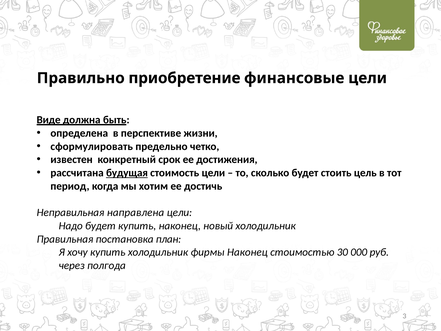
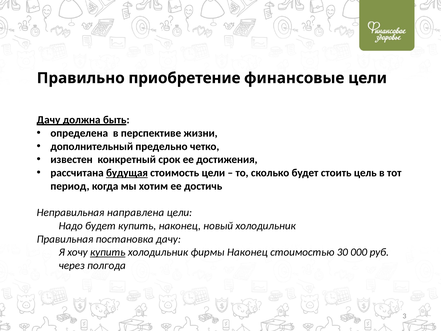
Виде: Виде -> Дачу (49, 120)
сформулировать: сформулировать -> дополнительный (92, 146)
постановка план: план -> дачу (168, 239)
купить underline: none -> present (108, 252)
